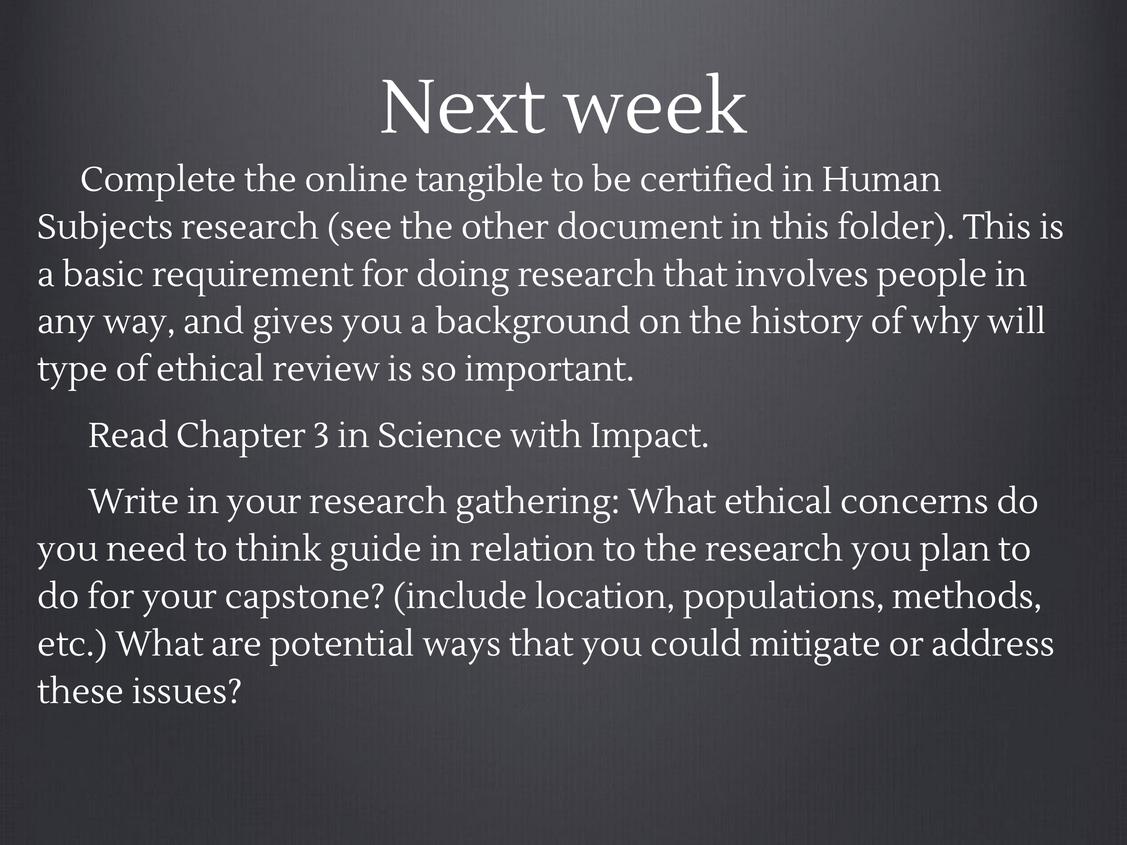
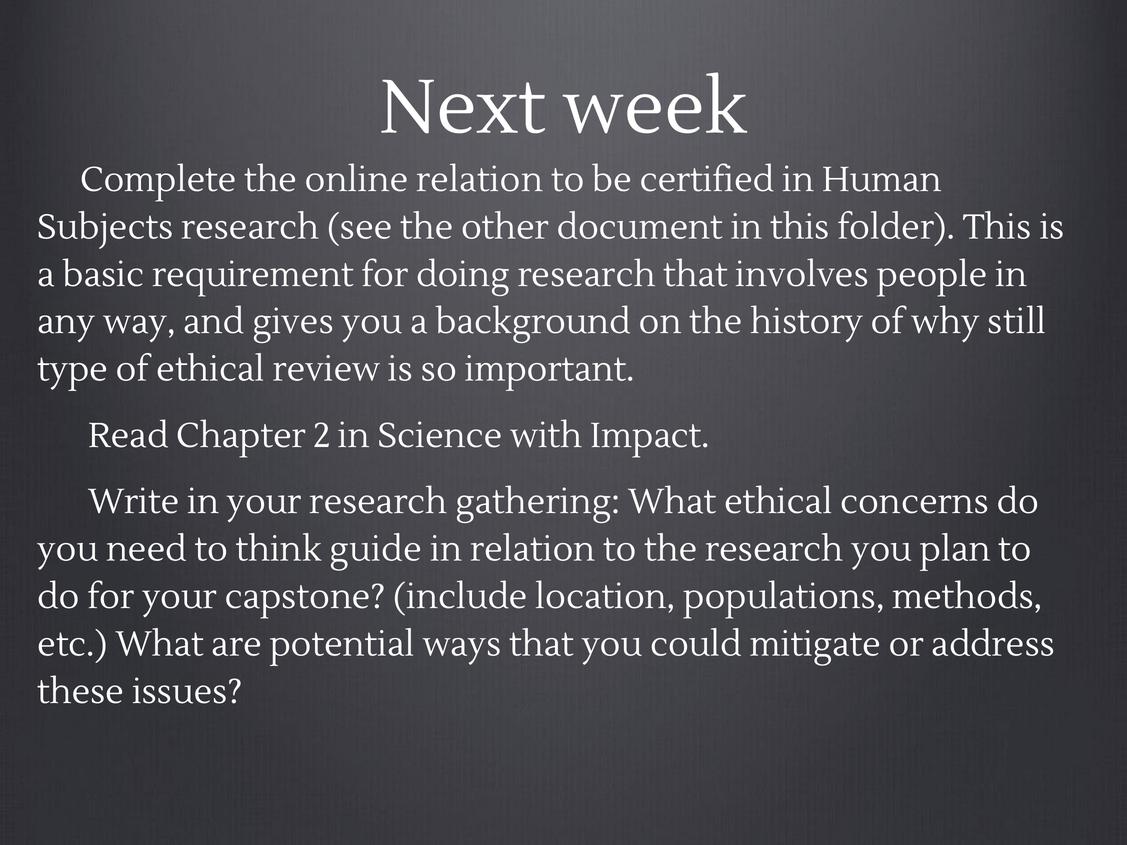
online tangible: tangible -> relation (480, 180)
will: will -> still (1017, 322)
3: 3 -> 2 (322, 436)
